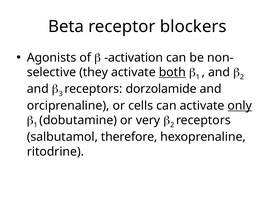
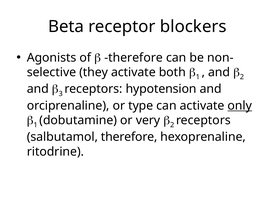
activation: activation -> therefore (134, 58)
both underline: present -> none (172, 72)
dorzolamide: dorzolamide -> hypotension (161, 89)
cells: cells -> type (141, 106)
